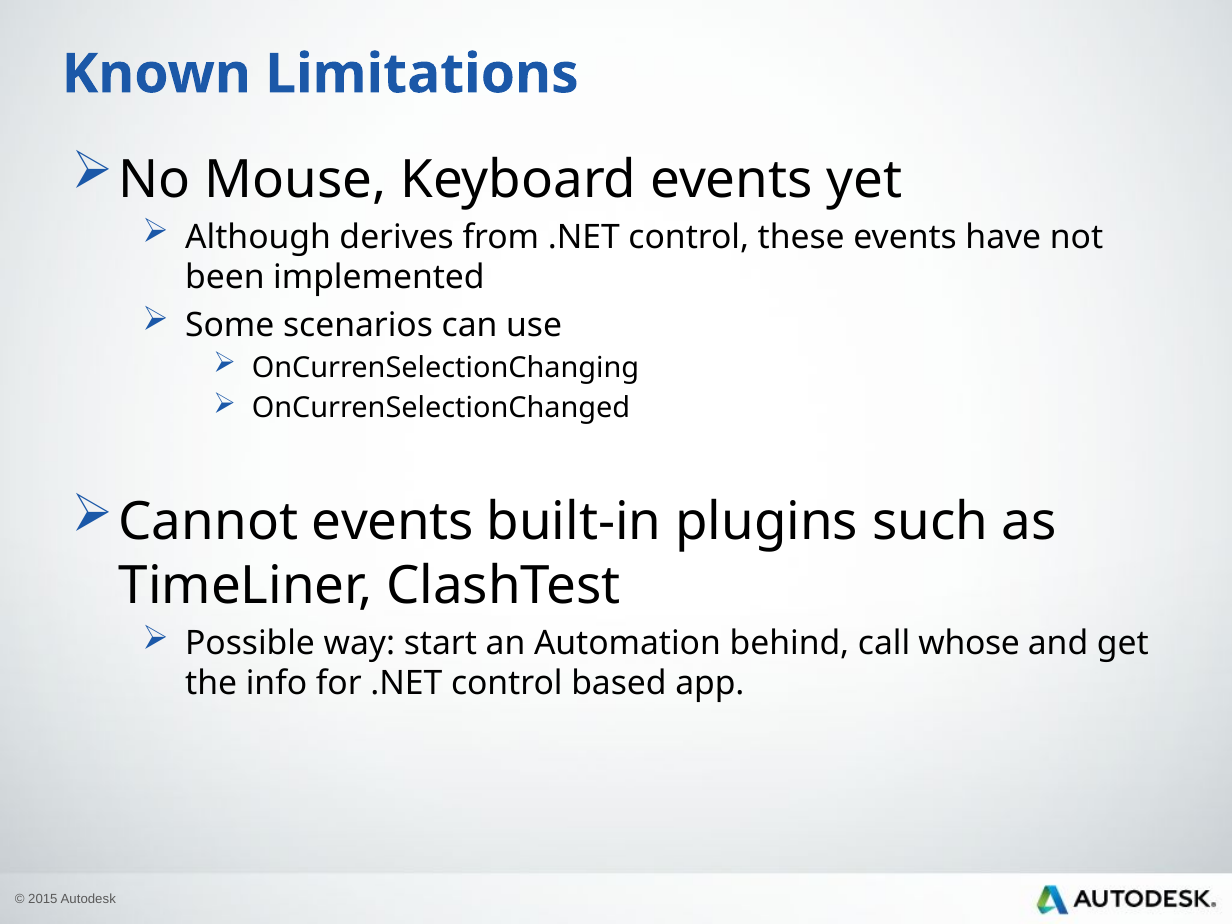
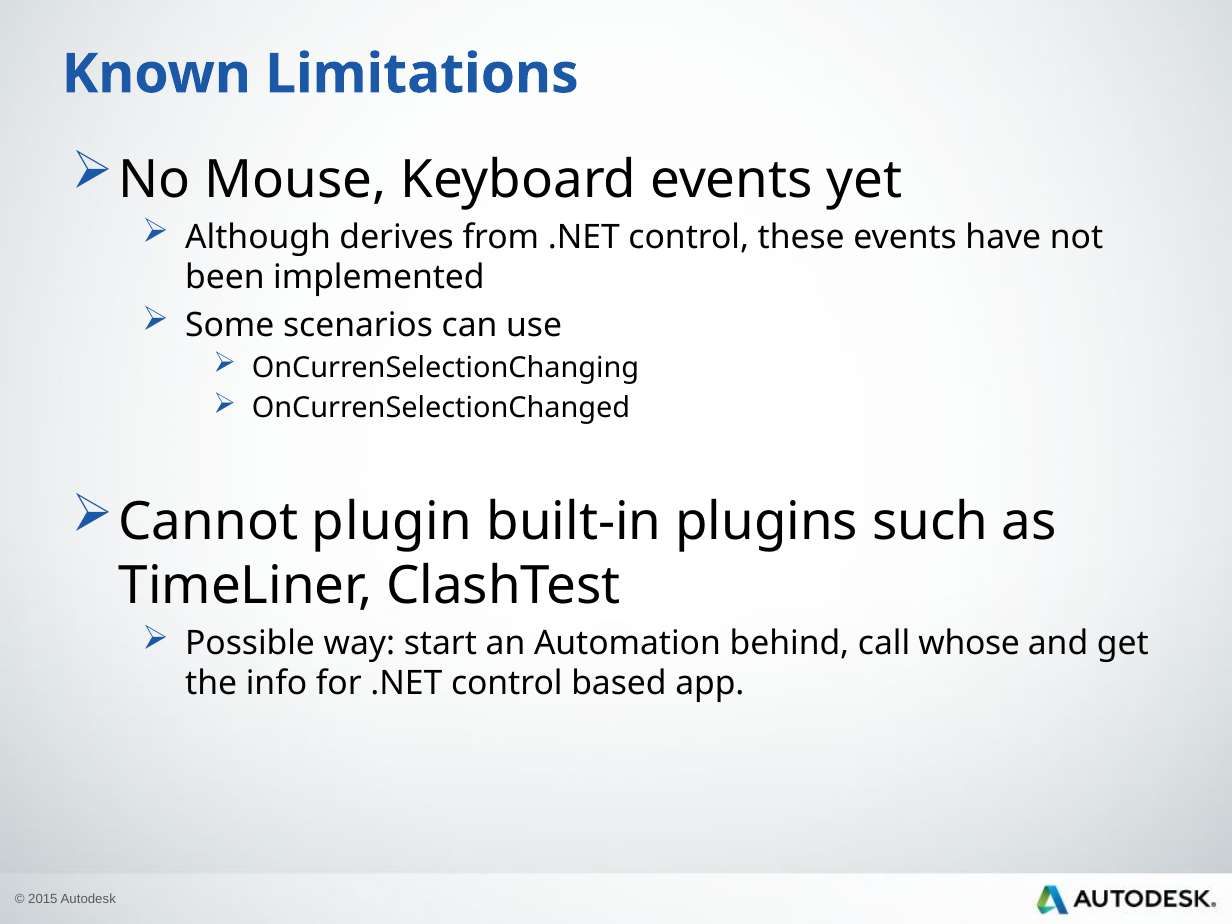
Cannot events: events -> plugin (392, 522)
